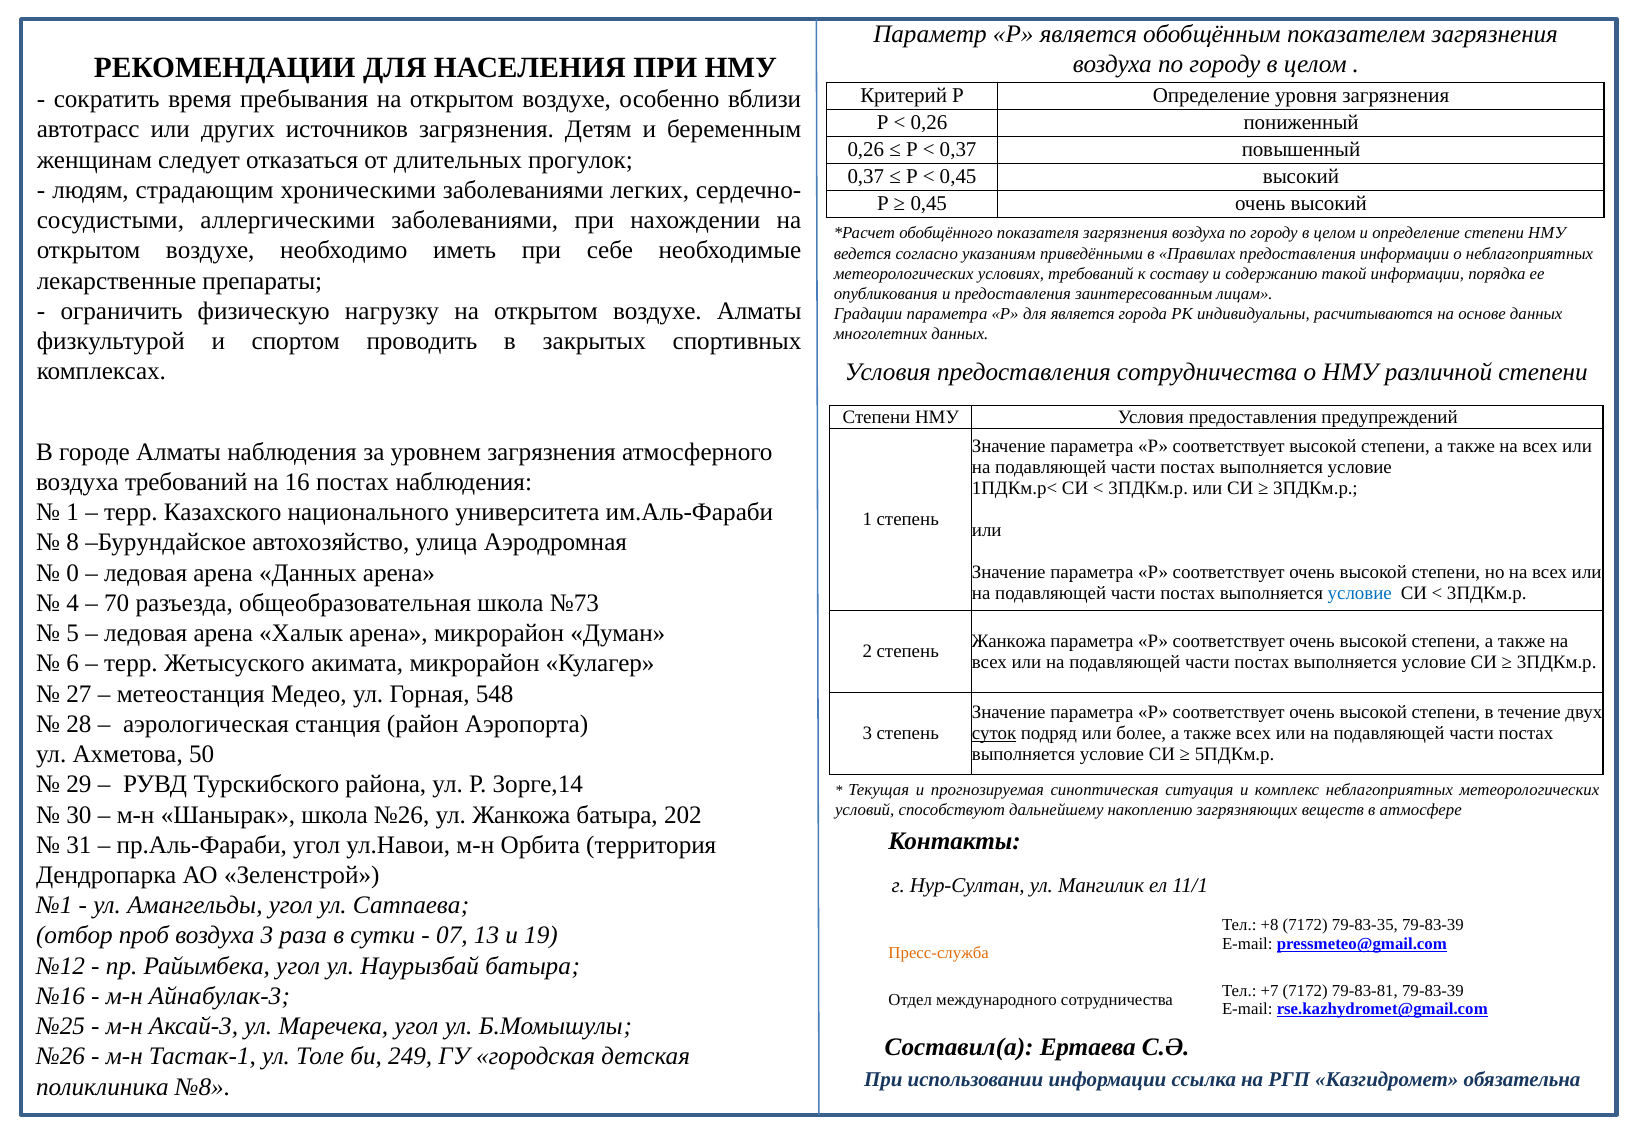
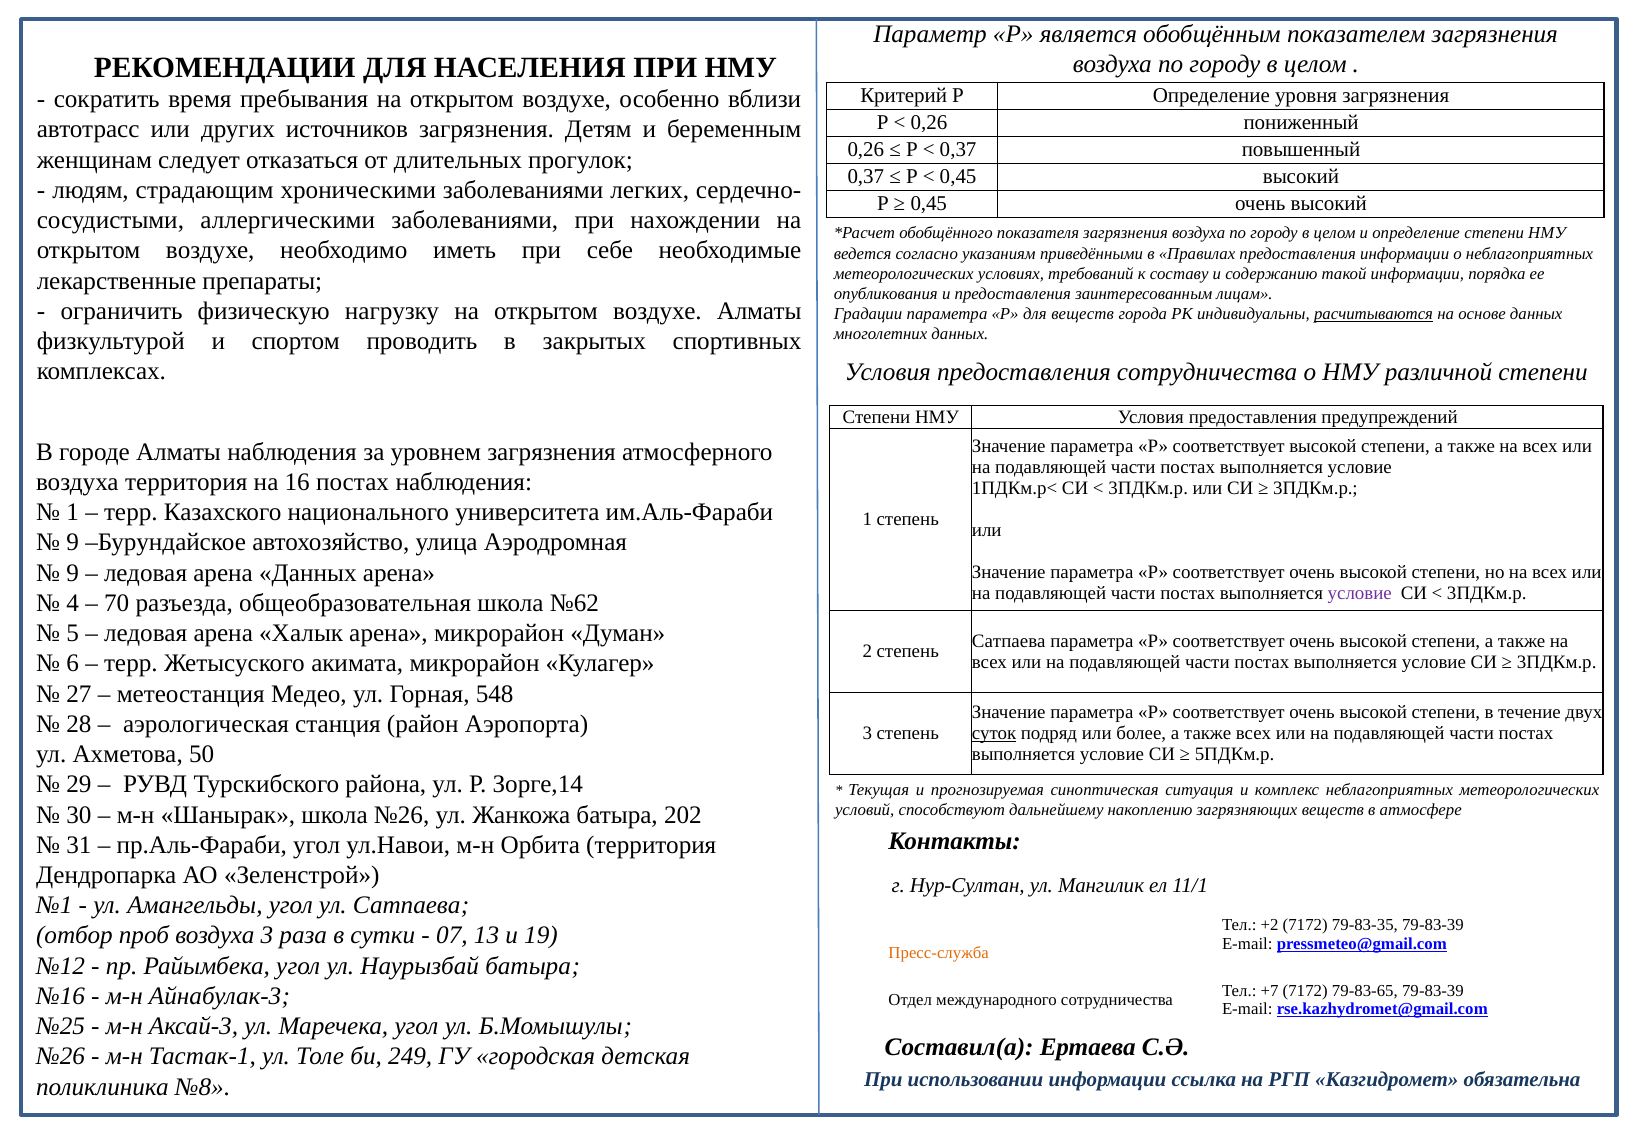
для является: является -> веществ (1083, 314)
расчитываются underline: none -> present (1374, 314)
воздуха требований: требований -> территория (186, 482)
8: 8 -> 9 (73, 543)
0: 0 -> 9 (73, 573)
условие colour: blue -> purple (1360, 593)
№73: №73 -> №62 (574, 603)
Жанкожа: Жанкожа -> Сатпаева (1009, 641)
+8: +8 -> +2 (1270, 925)
79-83-81: 79-83-81 -> 79-83-65 (1365, 991)
